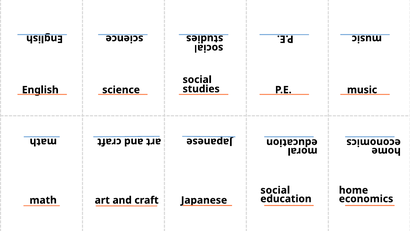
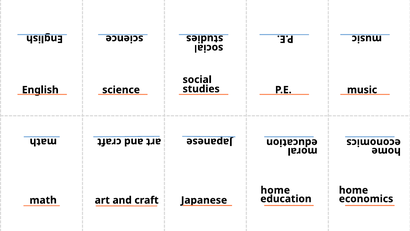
social: social -> home (275, 190)
